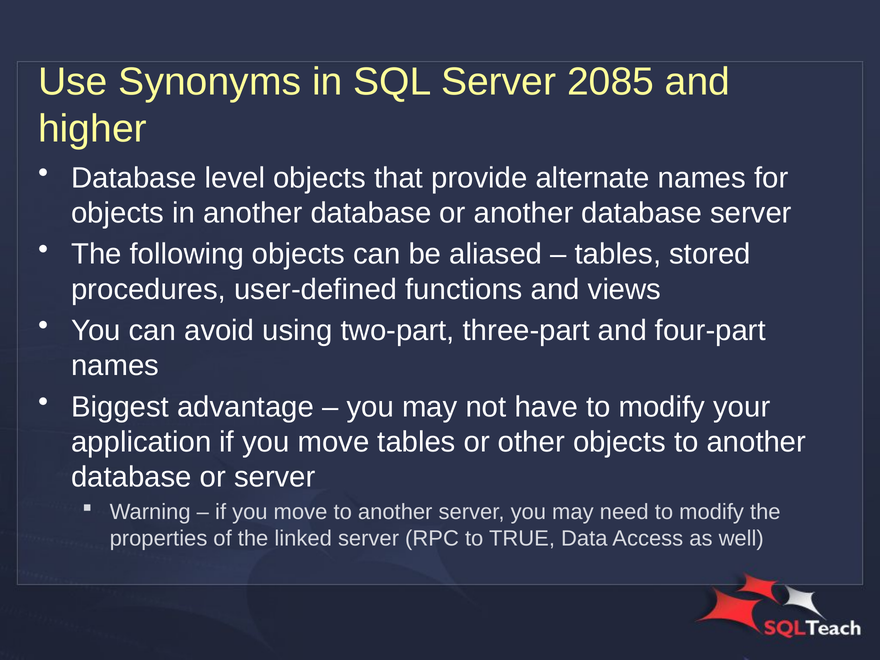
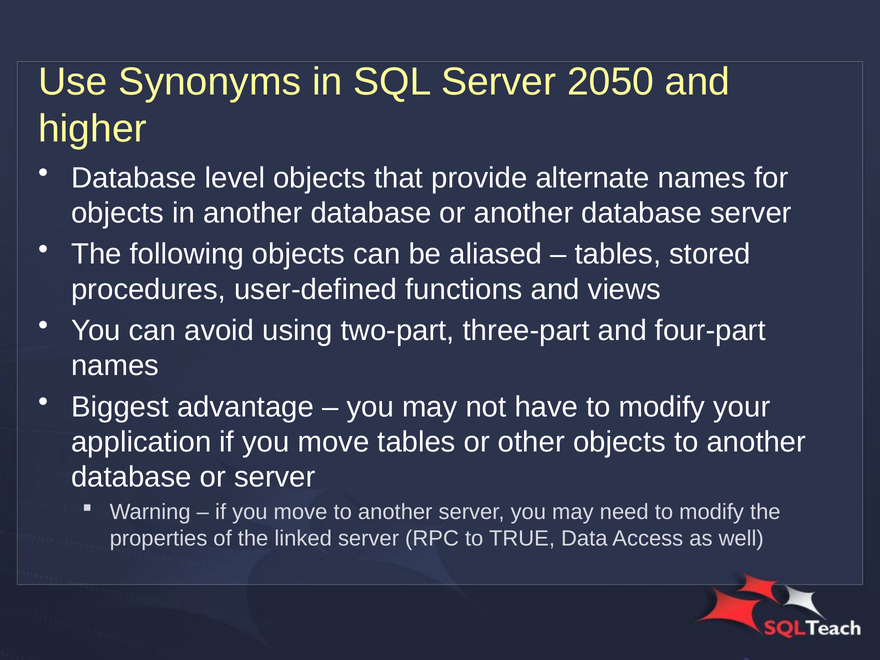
2085: 2085 -> 2050 (611, 82)
